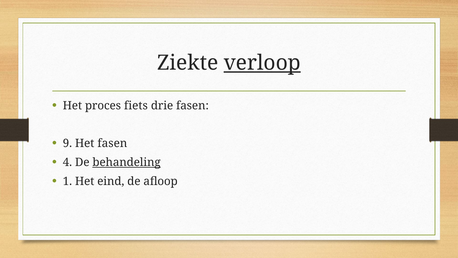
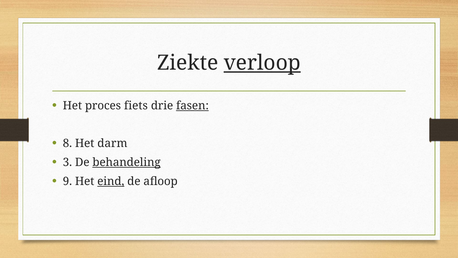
fasen underline: none -> present (192, 105)
9: 9 -> 8 (67, 143)
Het fasen: fasen -> darm (112, 143)
4: 4 -> 3 (67, 162)
1: 1 -> 9 (67, 181)
eind underline: none -> present (111, 181)
